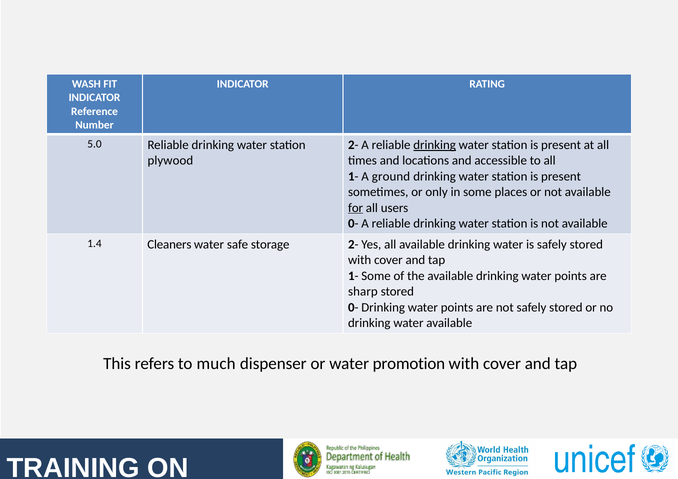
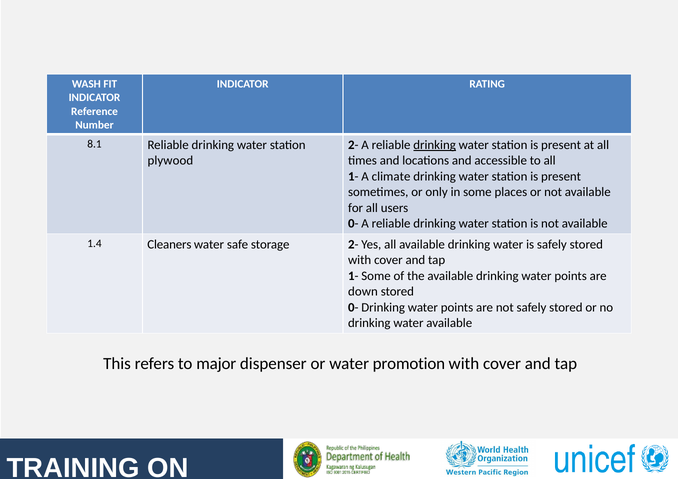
5.0: 5.0 -> 8.1 (94, 144)
ground: ground -> climate (391, 176)
for underline: present -> none (356, 208)
sharp: sharp -> down (363, 292)
much: much -> major (216, 364)
